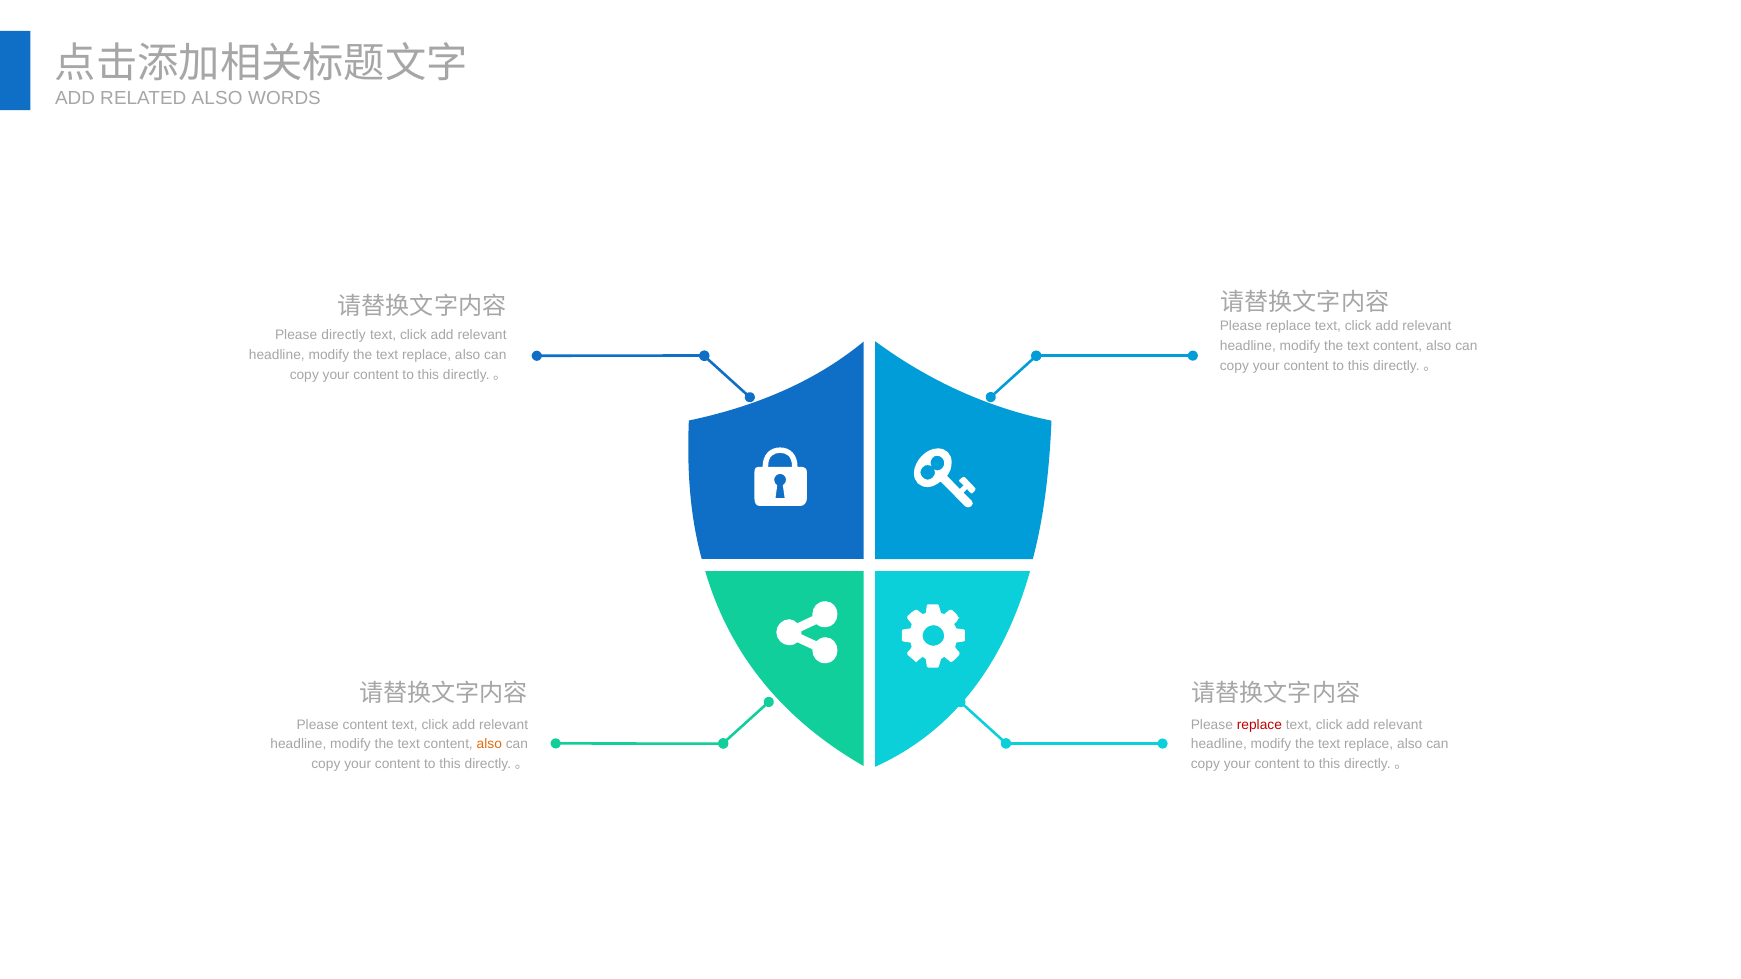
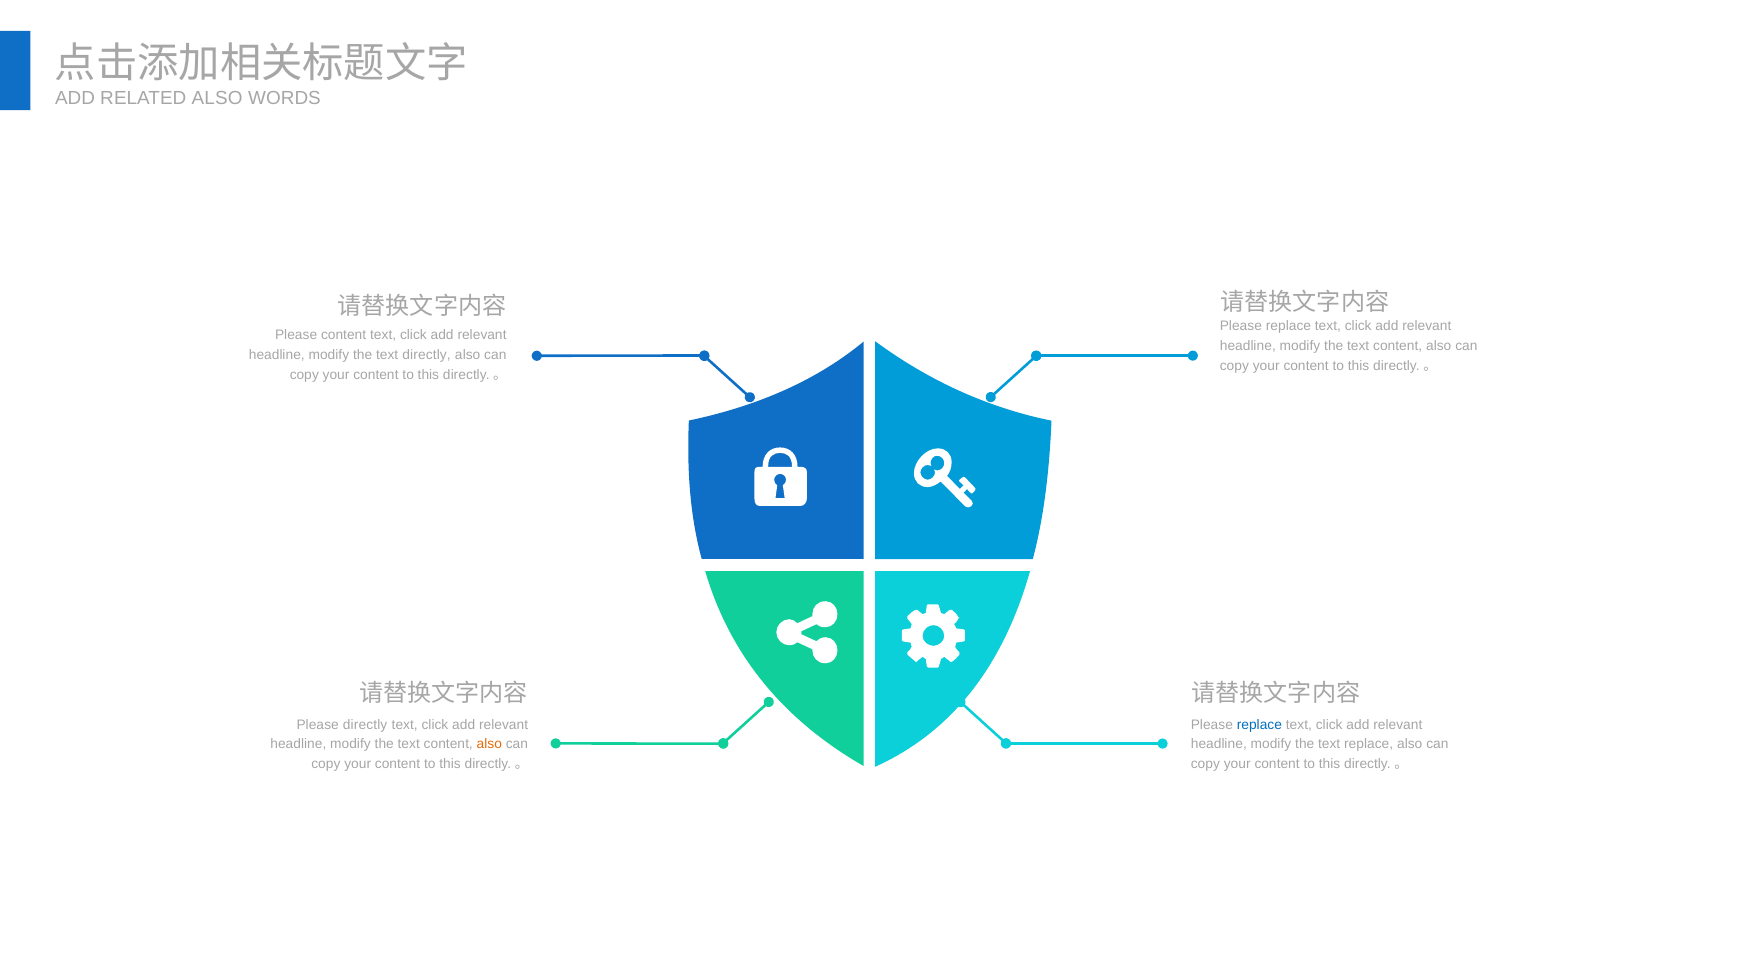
Please directly: directly -> content (344, 335)
replace: replace -> directly (427, 355)
Please content: content -> directly (365, 725)
replace colour: red -> blue (1259, 725)
